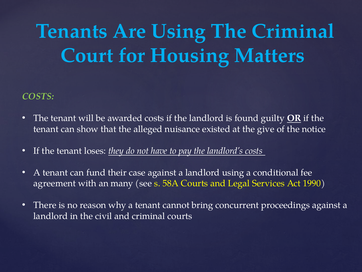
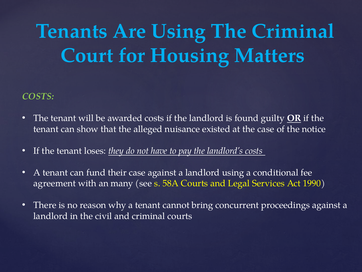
the give: give -> case (266, 129)
